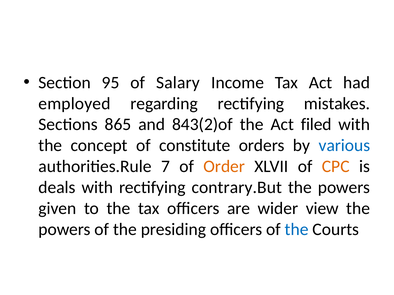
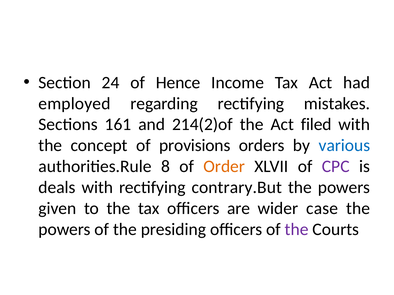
95: 95 -> 24 (111, 83)
Salary: Salary -> Hence (178, 83)
865: 865 -> 161 (118, 125)
843(2)of: 843(2)of -> 214(2)of (202, 125)
constitute: constitute -> provisions (195, 146)
7: 7 -> 8 (166, 167)
CPC colour: orange -> purple (336, 167)
view: view -> case (322, 209)
the colour: blue -> purple (297, 230)
